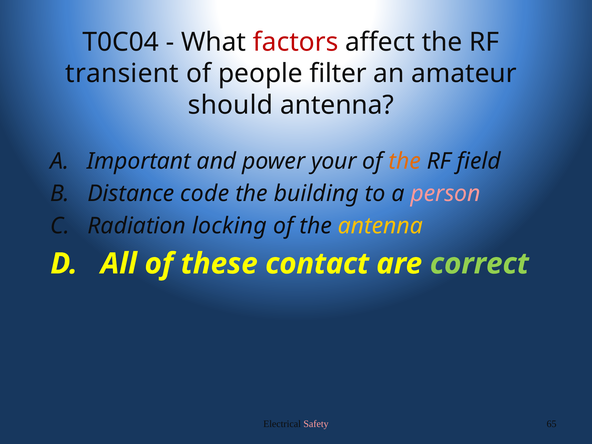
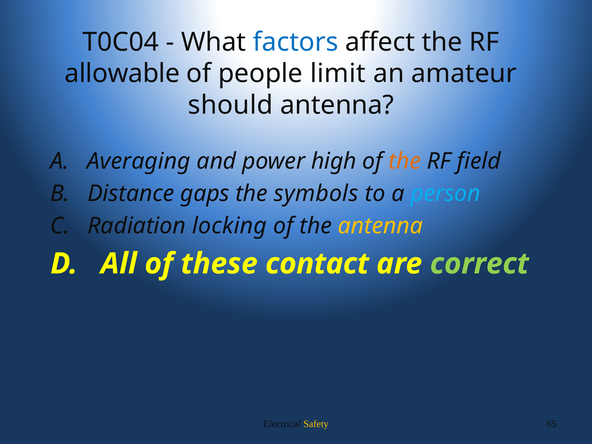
factors colour: red -> blue (296, 42)
transient: transient -> allowable (122, 74)
filter: filter -> limit (338, 74)
Important: Important -> Averaging (139, 161)
your: your -> high (334, 161)
code: code -> gaps (205, 194)
building: building -> symbols (316, 194)
person colour: pink -> light blue (445, 194)
Safety colour: pink -> yellow (316, 424)
